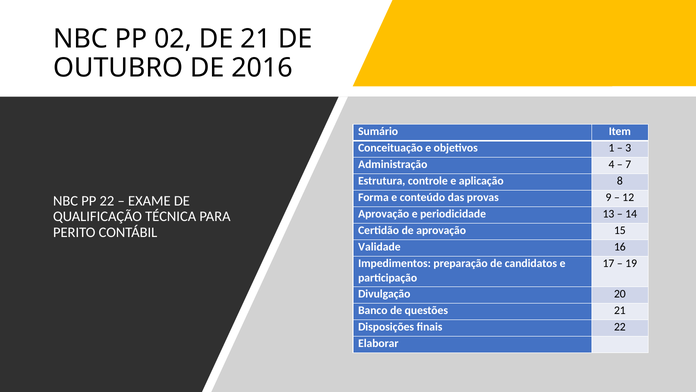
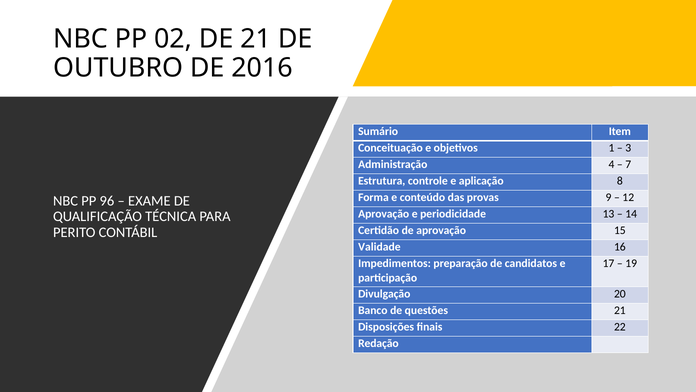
PP 22: 22 -> 96 (107, 201)
Elaborar: Elaborar -> Redação (378, 343)
